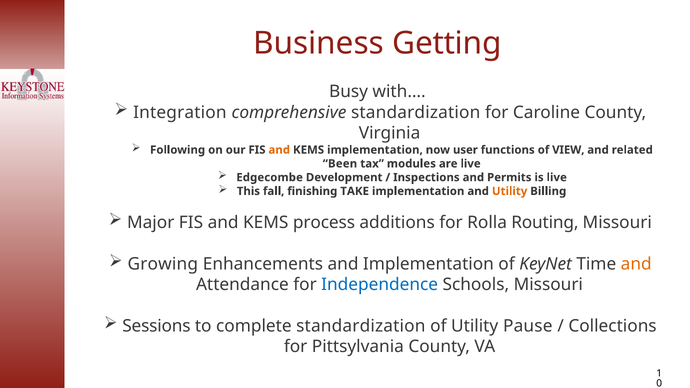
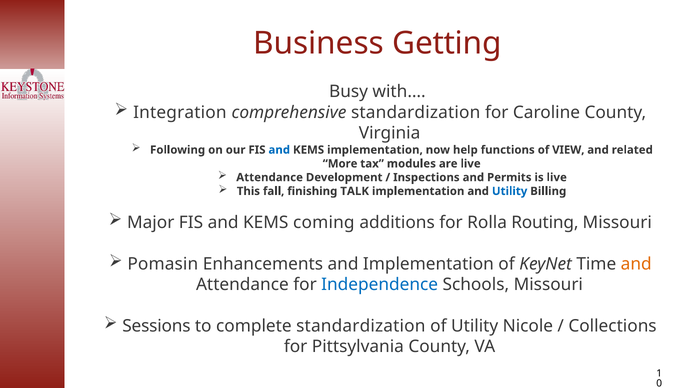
and colour: orange -> blue (279, 150)
user: user -> help (465, 150)
Been: Been -> More (340, 164)
Edgecombe: Edgecombe -> Attendance (270, 178)
TAKE: TAKE -> TALK (355, 191)
Utility colour: orange -> blue (510, 191)
process: process -> coming (324, 223)
Growing: Growing -> Pomasin (163, 264)
Pause: Pause -> Nicole (528, 326)
